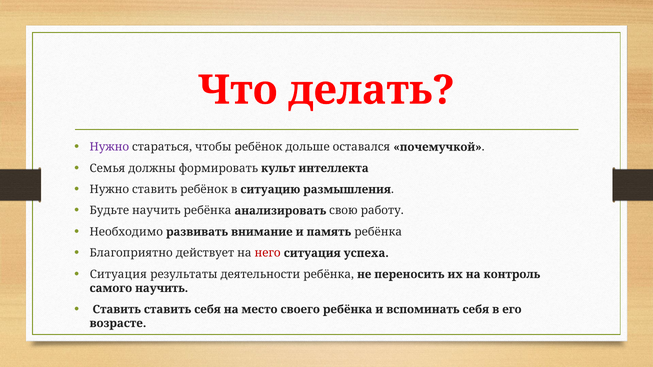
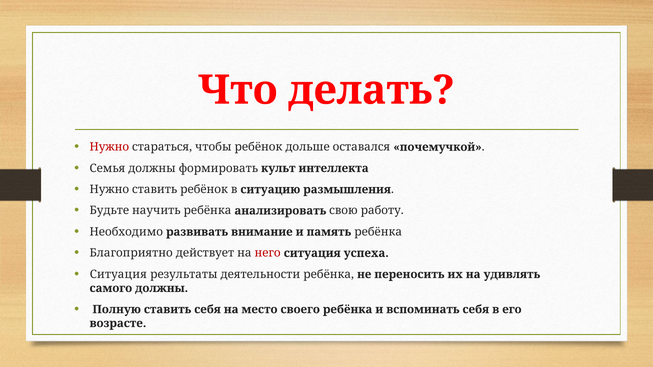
Нужно colour: purple -> red (109, 147)
контроль: контроль -> удивлять (512, 275)
самого научить: научить -> должны (162, 288)
Ставить: Ставить -> Полную (117, 310)
